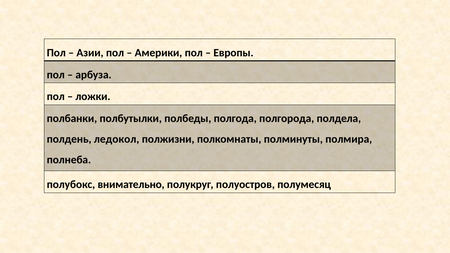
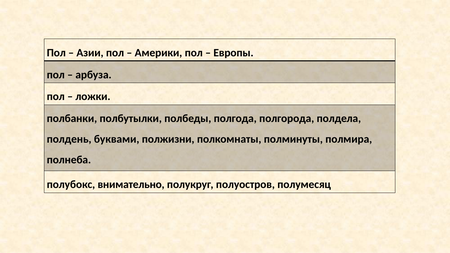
ледокол: ледокол -> буквами (117, 139)
